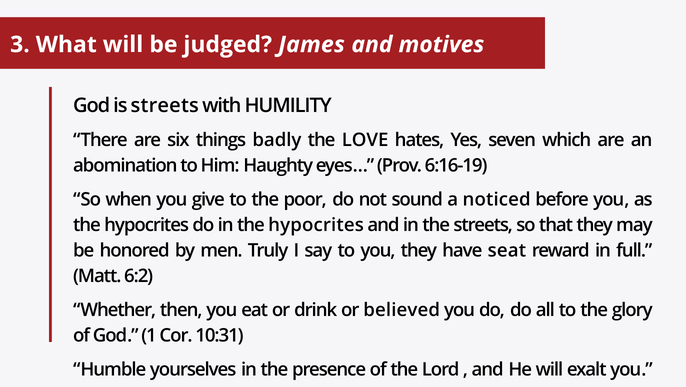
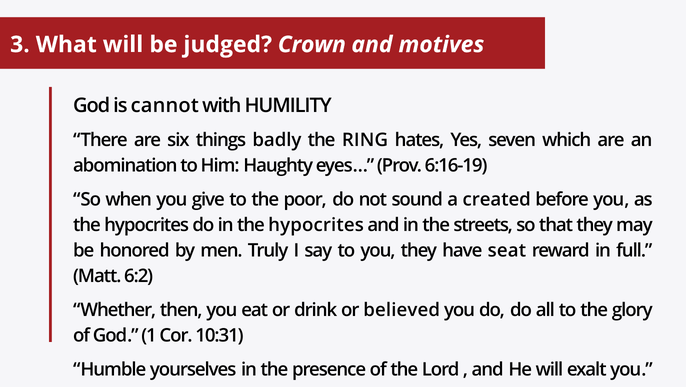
judged James: James -> Crown (312, 45)
is streets: streets -> cannot (165, 105)
LOVE: LOVE -> RING (365, 140)
noticed: noticed -> created (497, 200)
